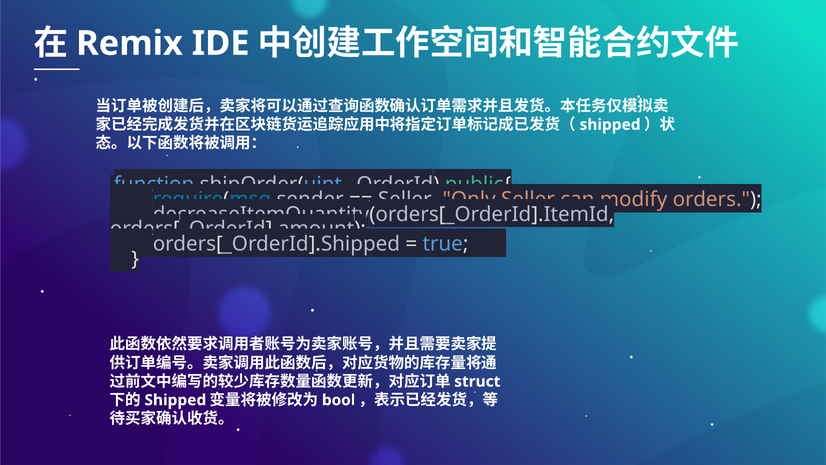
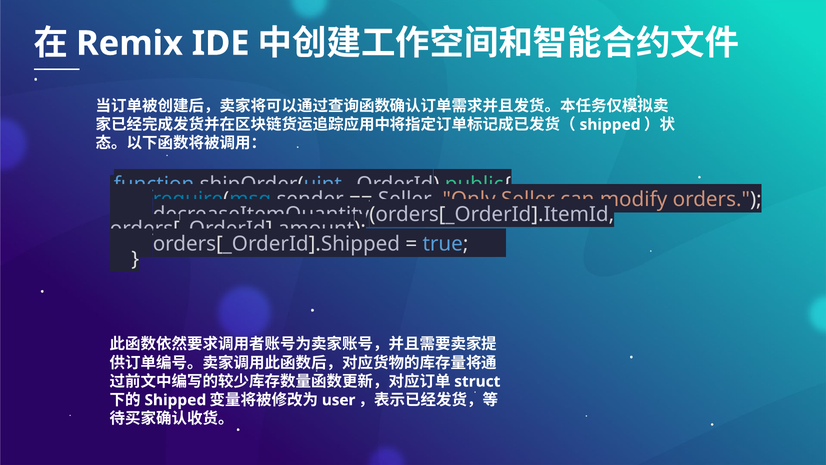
bool: bool -> user (339, 400)
